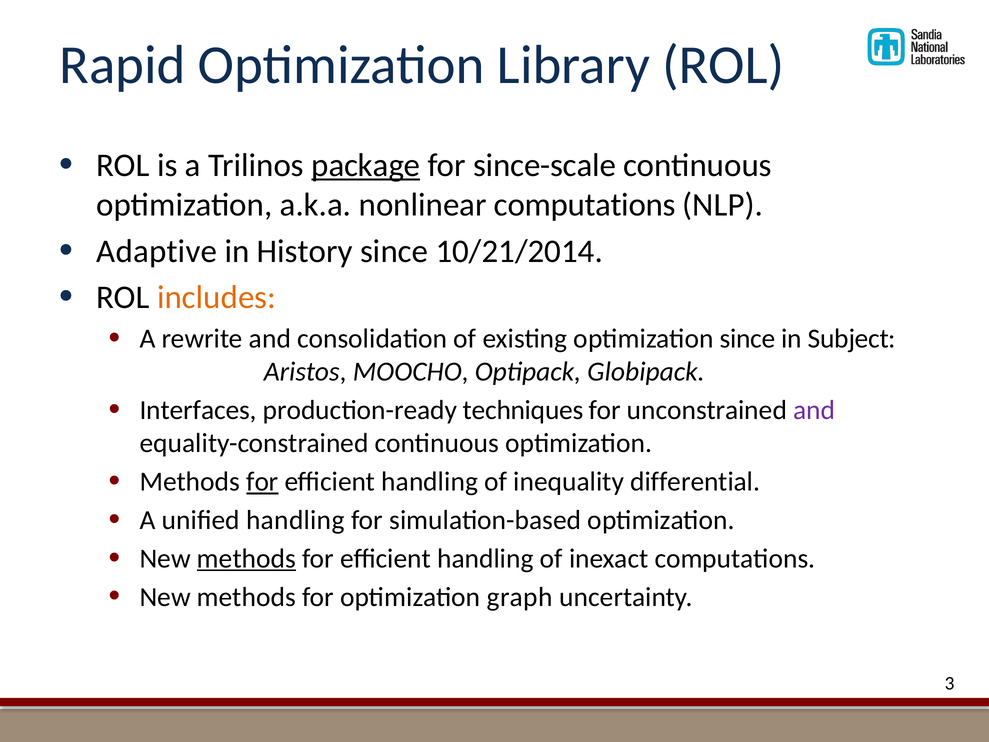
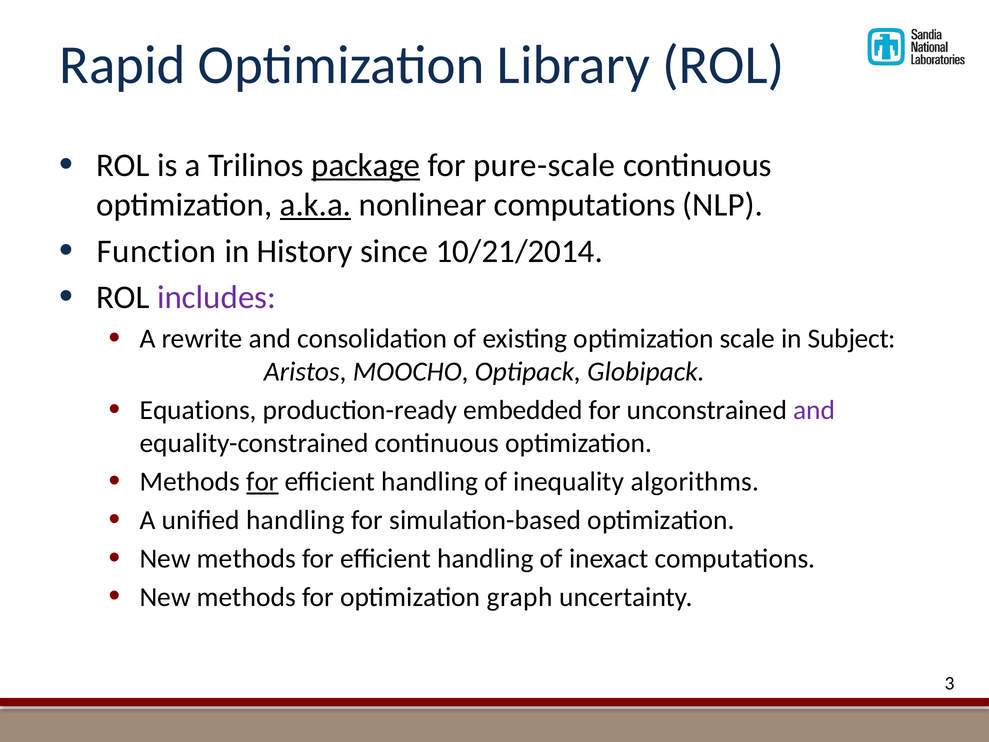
since-scale: since-scale -> pure-scale (544, 165)
a.k.a underline: none -> present (316, 205)
Adaptive: Adaptive -> Function (157, 251)
includes colour: orange -> purple (217, 297)
optimization since: since -> scale (747, 339)
Interfaces: Interfaces -> Equations (198, 410)
techniques: techniques -> embedded (523, 410)
differential: differential -> algorithms (695, 481)
methods underline: present -> none (246, 558)
